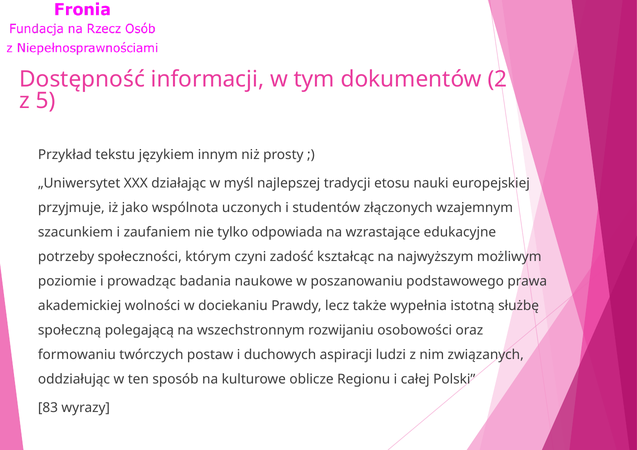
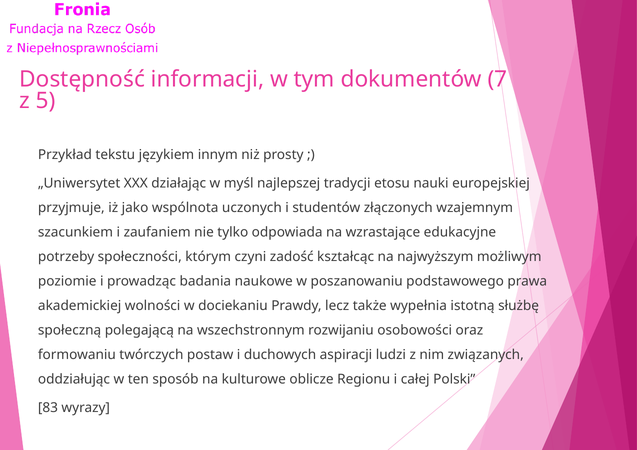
2: 2 -> 7 (497, 79)
